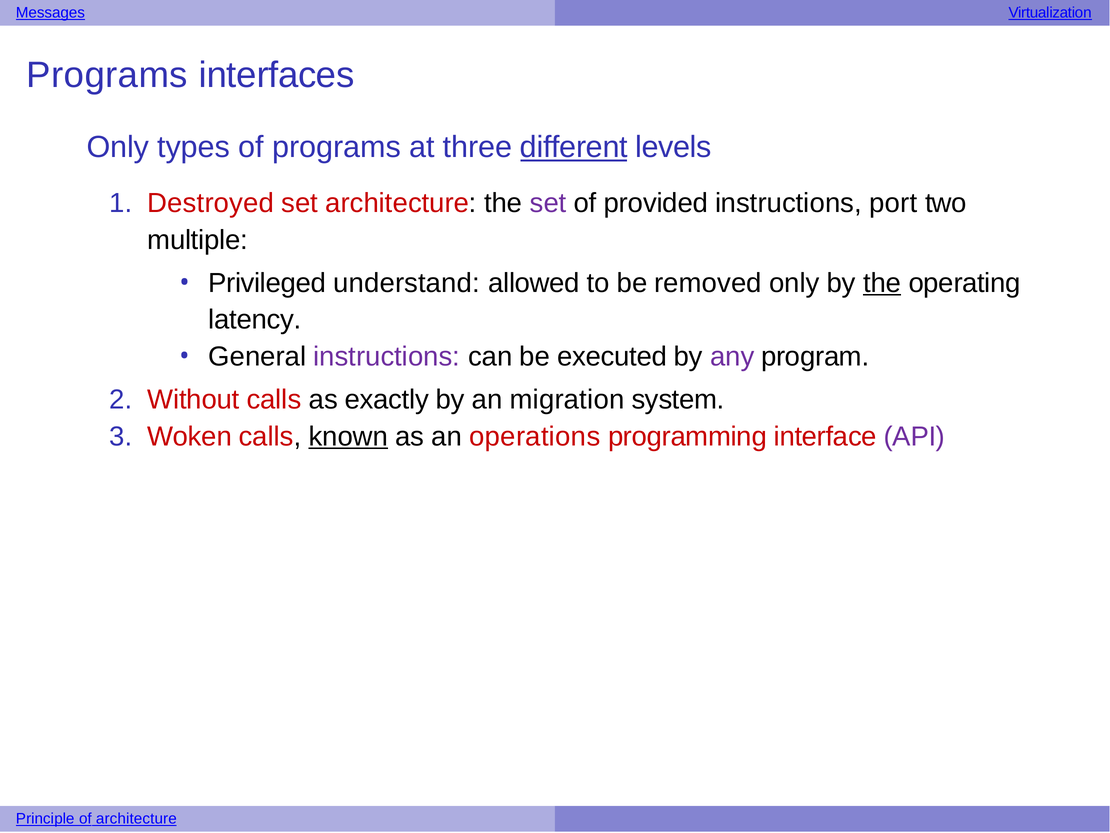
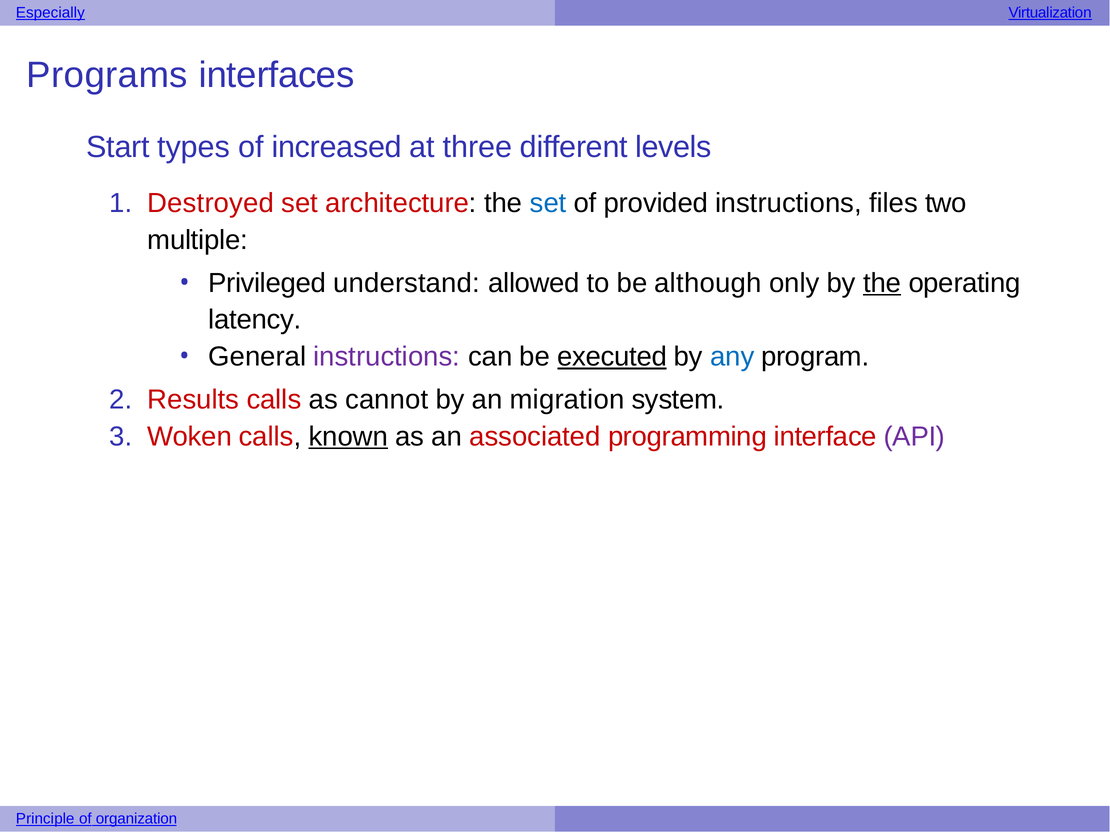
Messages: Messages -> Especially (50, 13)
Only: Only -> Start (118, 147)
of programs: programs -> increased (337, 147)
different underline: present -> none (574, 147)
set colour: purple -> blue (548, 203)
port: port -> files (894, 203)
removed: removed -> although (708, 283)
executed underline: none -> present (612, 357)
any colour: purple -> blue (732, 357)
Without: Without -> Results (193, 400)
exactly: exactly -> cannot (387, 400)
operations: operations -> associated (535, 437)
of architecture: architecture -> organization (136, 819)
